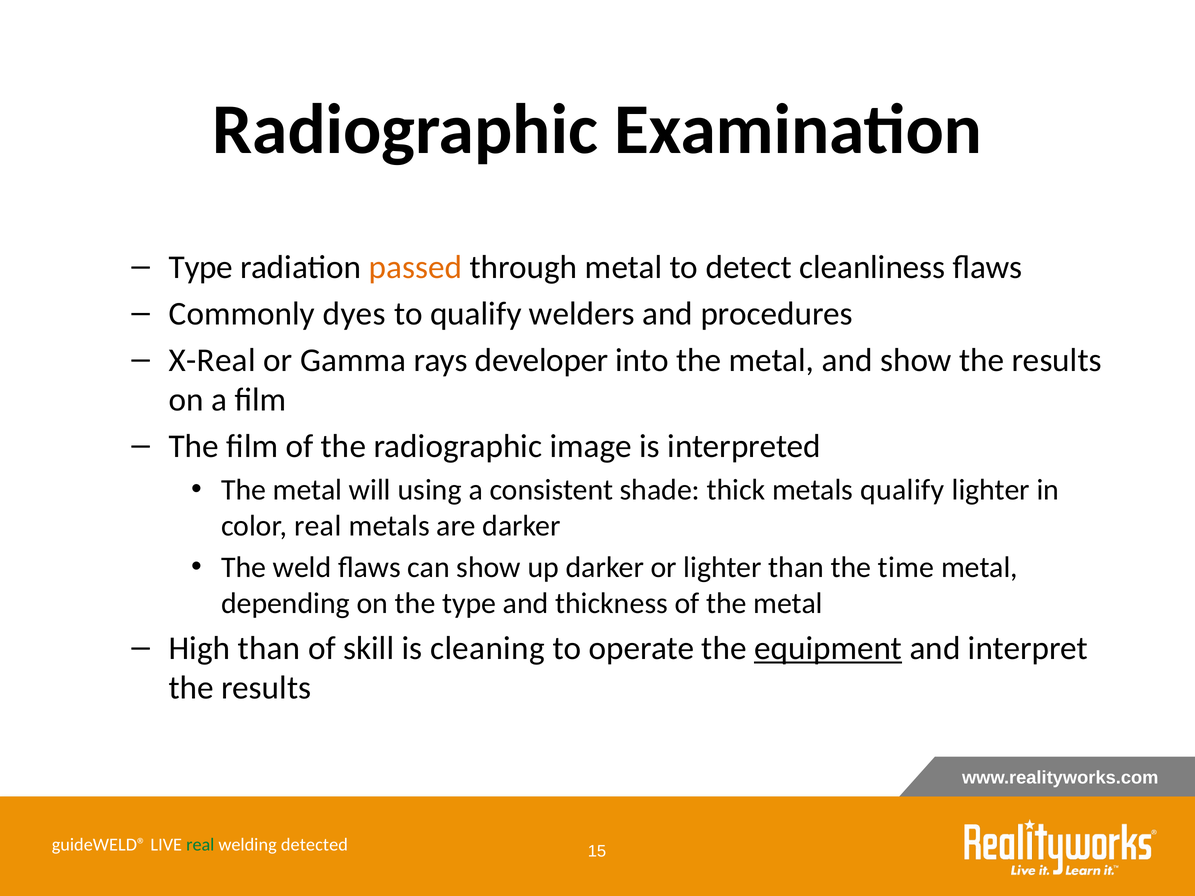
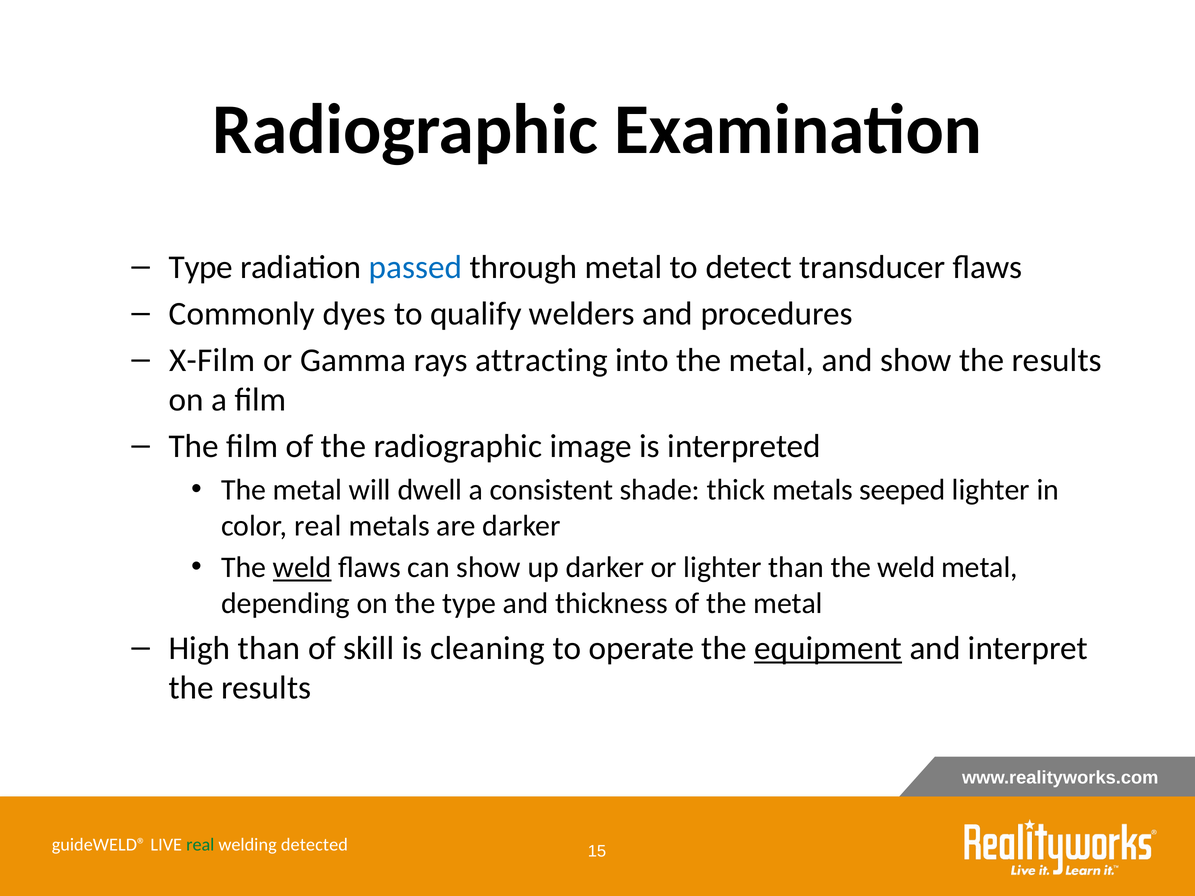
passed colour: orange -> blue (415, 267)
cleanliness: cleanliness -> transducer (872, 267)
X-Real: X-Real -> X-Film (212, 360)
developer: developer -> attracting (541, 360)
using: using -> dwell (430, 490)
metals qualify: qualify -> seeped (902, 490)
weld underline: none -> present (302, 568)
than the time: time -> weld (906, 568)
